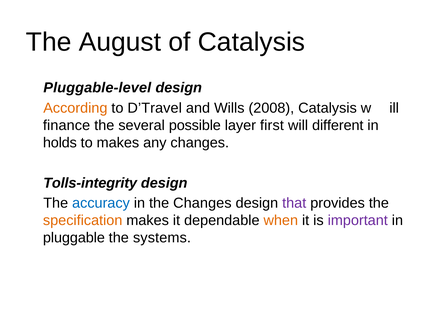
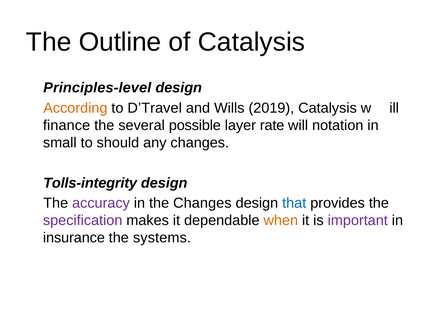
August: August -> Outline (120, 42)
Pluggable-level: Pluggable-level -> Principles-level (97, 88)
2008: 2008 -> 2019 (271, 108)
first: first -> rate (272, 125)
different: different -> notation (338, 125)
holds: holds -> small (60, 142)
to makes: makes -> should (118, 142)
accuracy colour: blue -> purple (101, 203)
that colour: purple -> blue (294, 203)
specification colour: orange -> purple (83, 220)
pluggable: pluggable -> insurance (74, 238)
